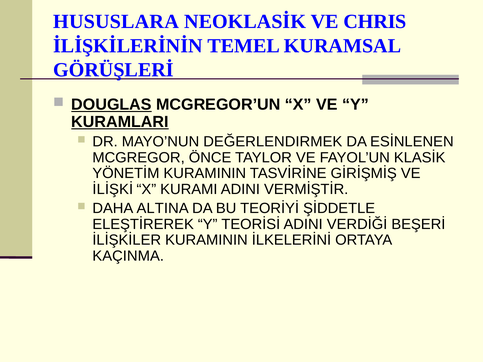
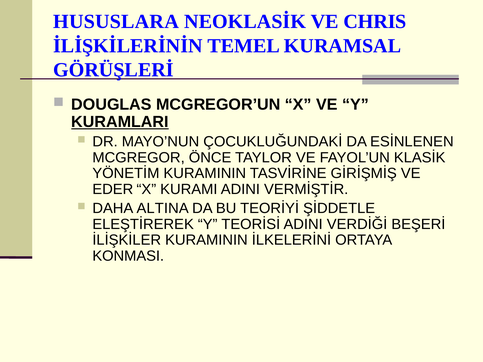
DOUGLAS underline: present -> none (111, 105)
DEĞERLENDIRMEK: DEĞERLENDIRMEK -> ÇOCUKLUĞUNDAKİ (273, 142)
İLİŞKİ: İLİŞKİ -> EDER (113, 189)
KAÇINMA: KAÇINMA -> KONMASI (128, 256)
